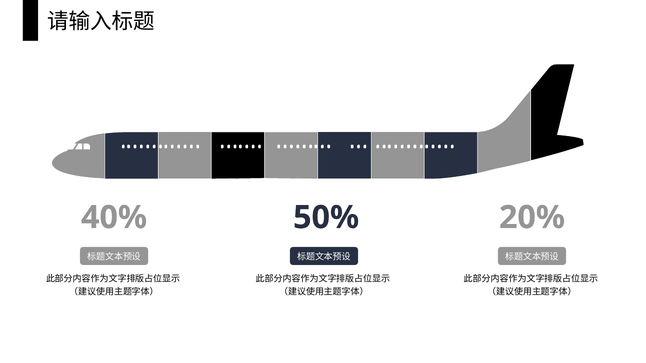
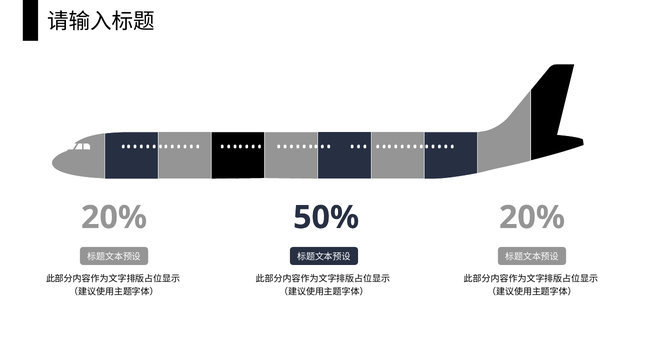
40%: 40% -> 20% (114, 218)
